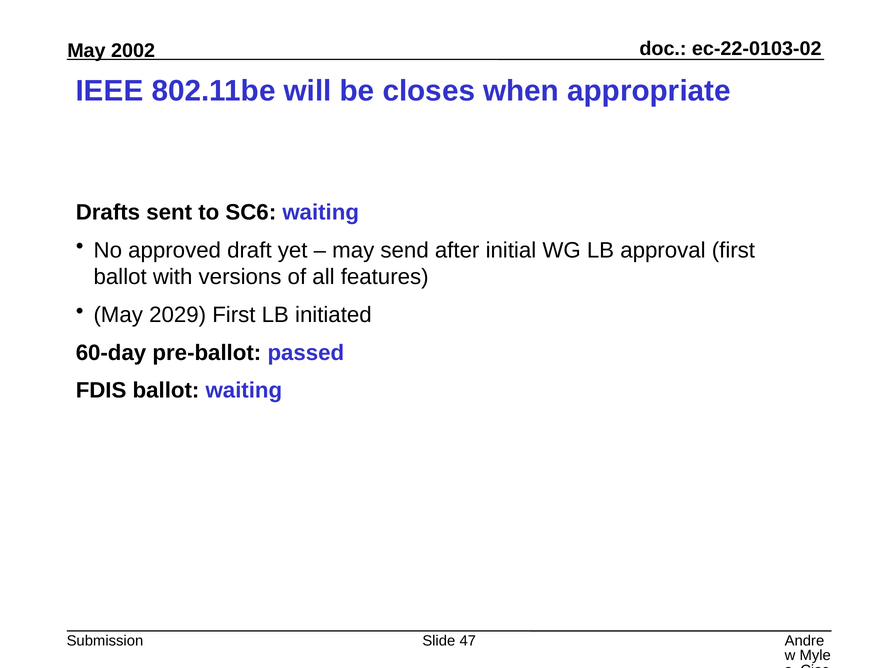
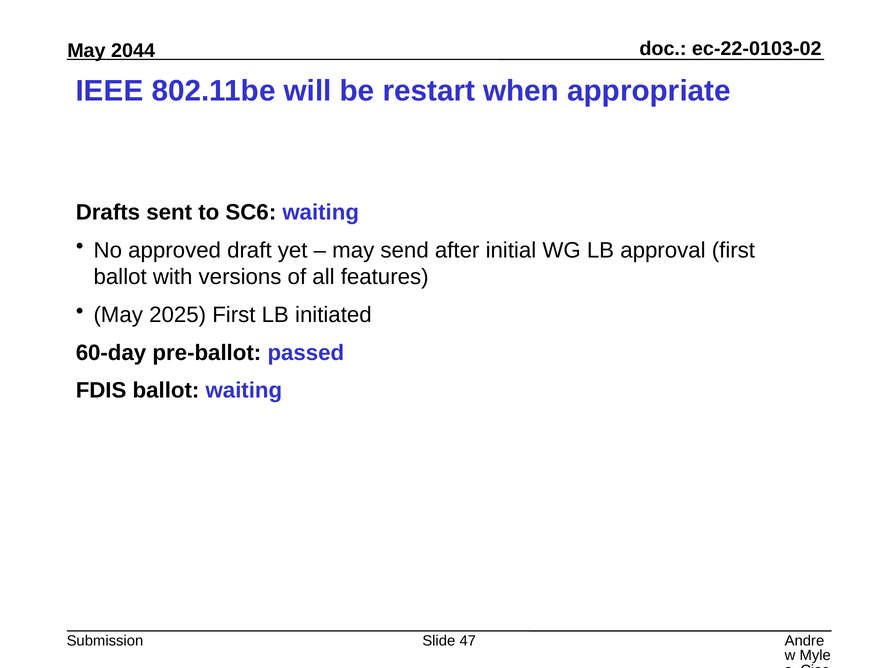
2002: 2002 -> 2044 (133, 51)
closes: closes -> restart (429, 91)
2029: 2029 -> 2025 (178, 315)
